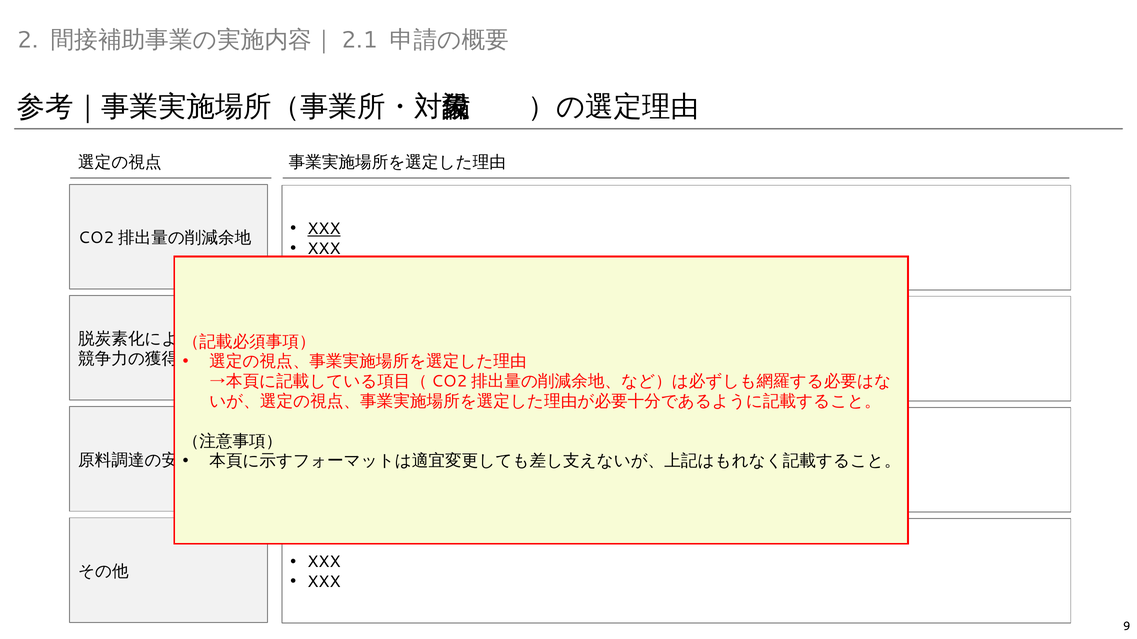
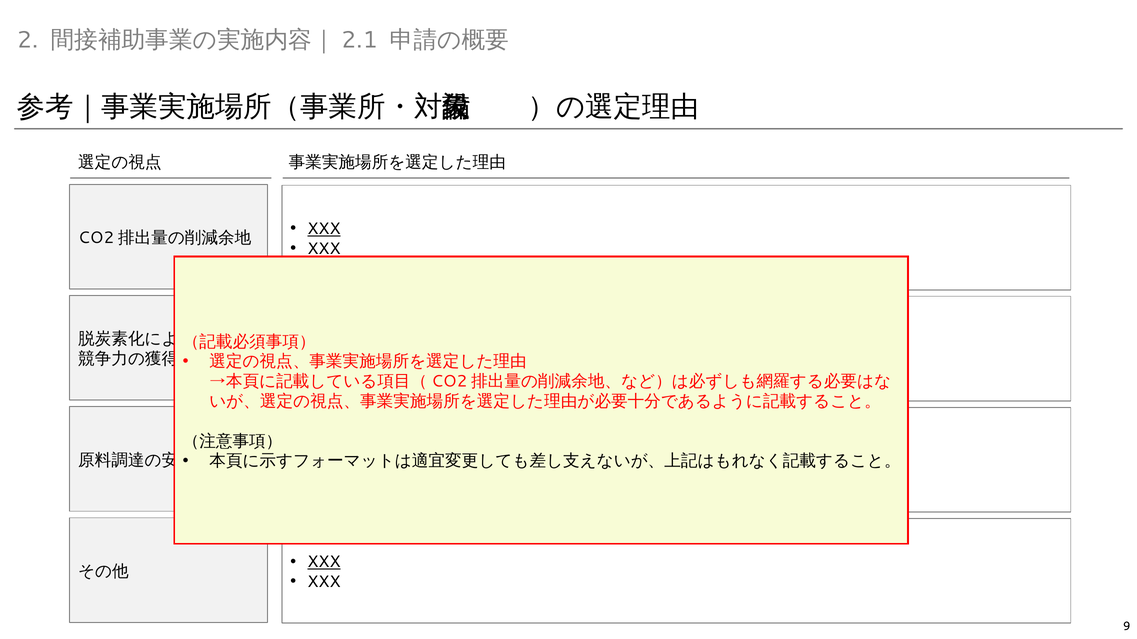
XXX underline: none -> present (324, 562)
